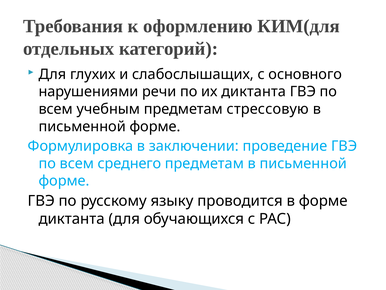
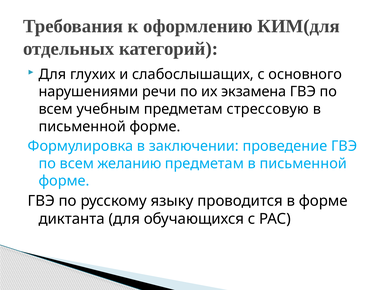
их диктанта: диктанта -> экзамена (254, 92)
среднего: среднего -> желанию (129, 163)
